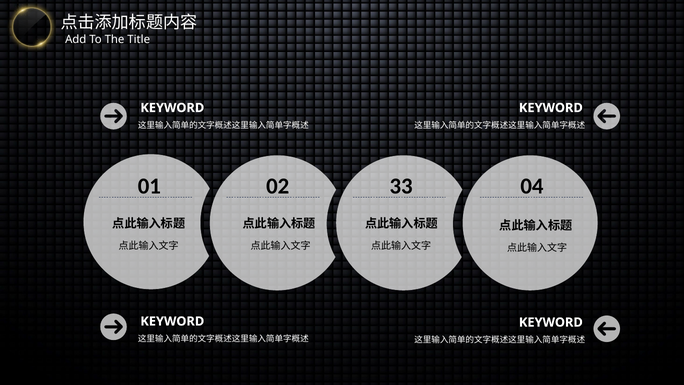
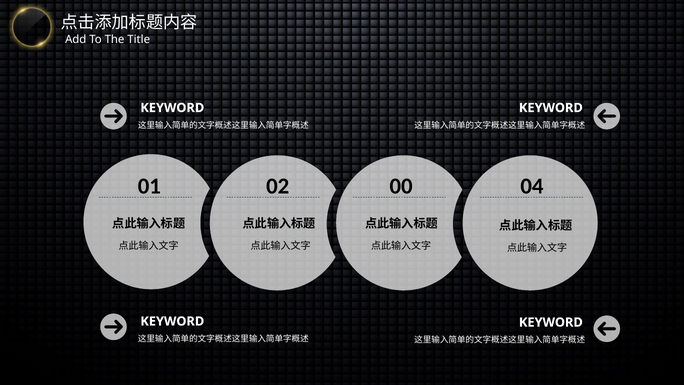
33: 33 -> 00 (401, 186)
